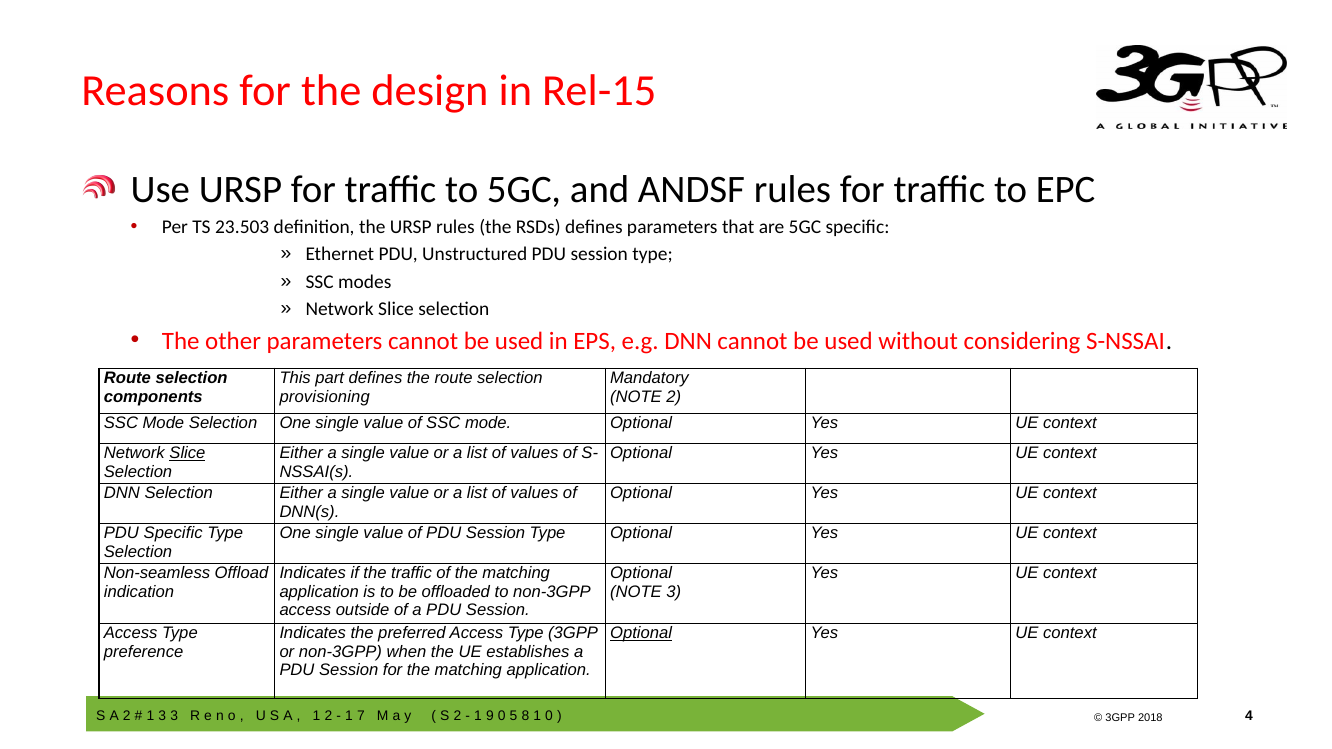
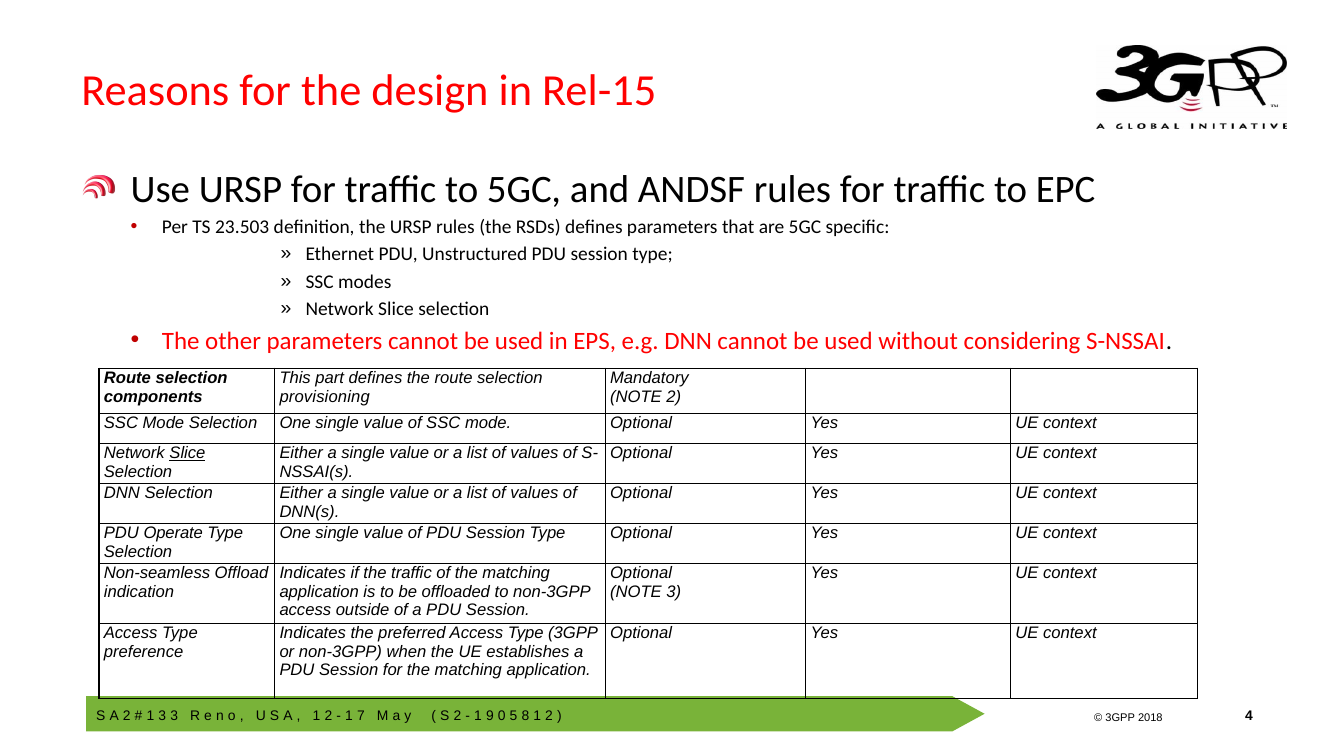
PDU Specific: Specific -> Operate (173, 533)
Optional underline: present -> none (641, 633)
0: 0 -> 2 (549, 716)
